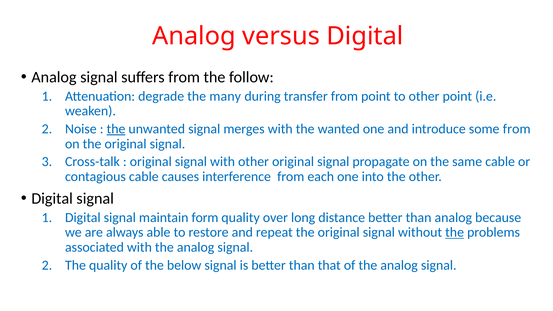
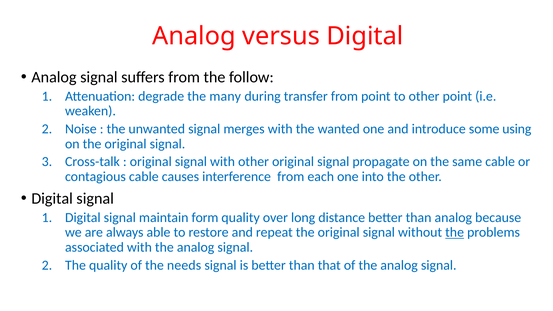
the underline: present -> none (116, 129)
some from: from -> using (517, 129)
below: below -> needs (184, 265)
